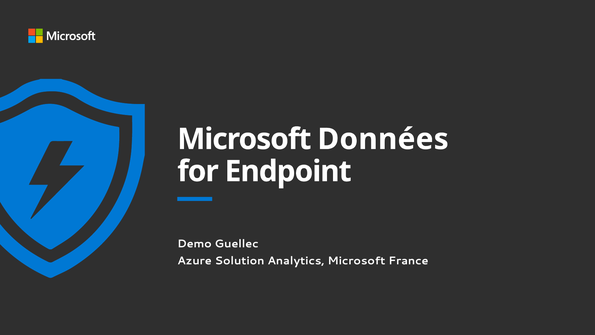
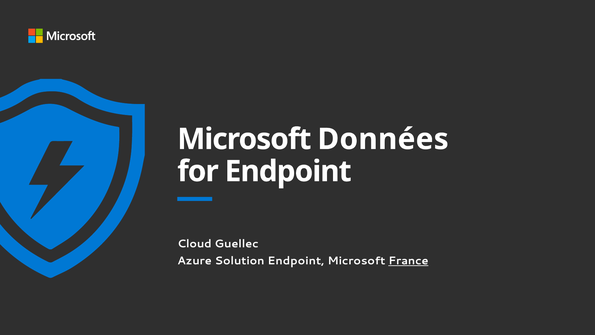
Demo: Demo -> Cloud (194, 244)
Solution Analytics: Analytics -> Endpoint (296, 261)
France underline: none -> present (408, 261)
